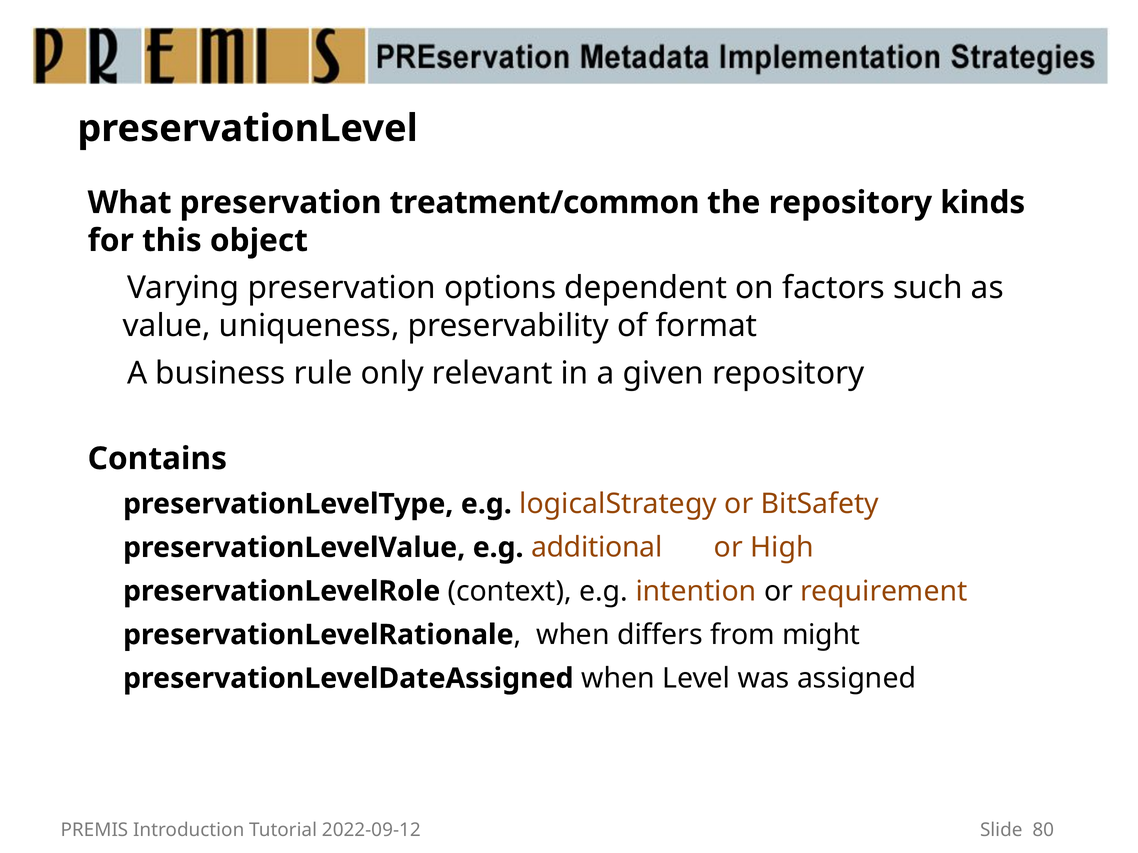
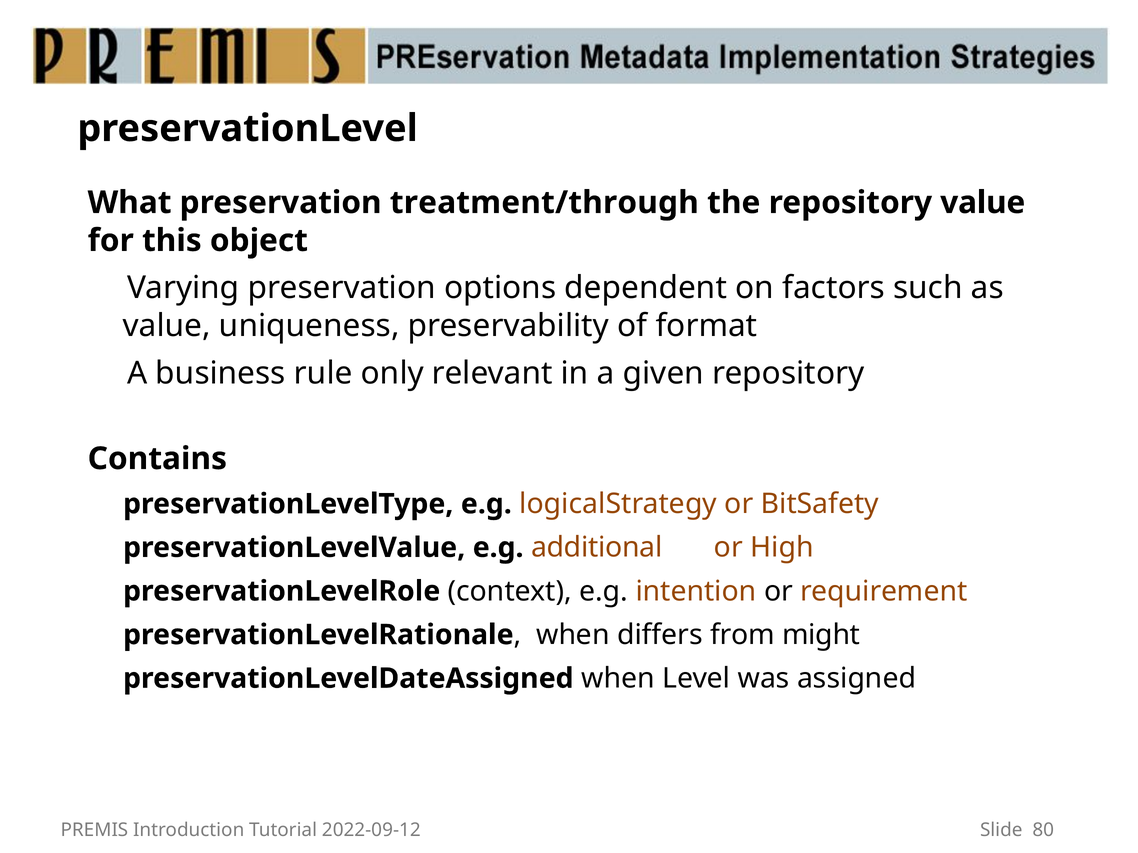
treatment/common: treatment/common -> treatment/through (544, 203)
repository kinds: kinds -> value (983, 203)
